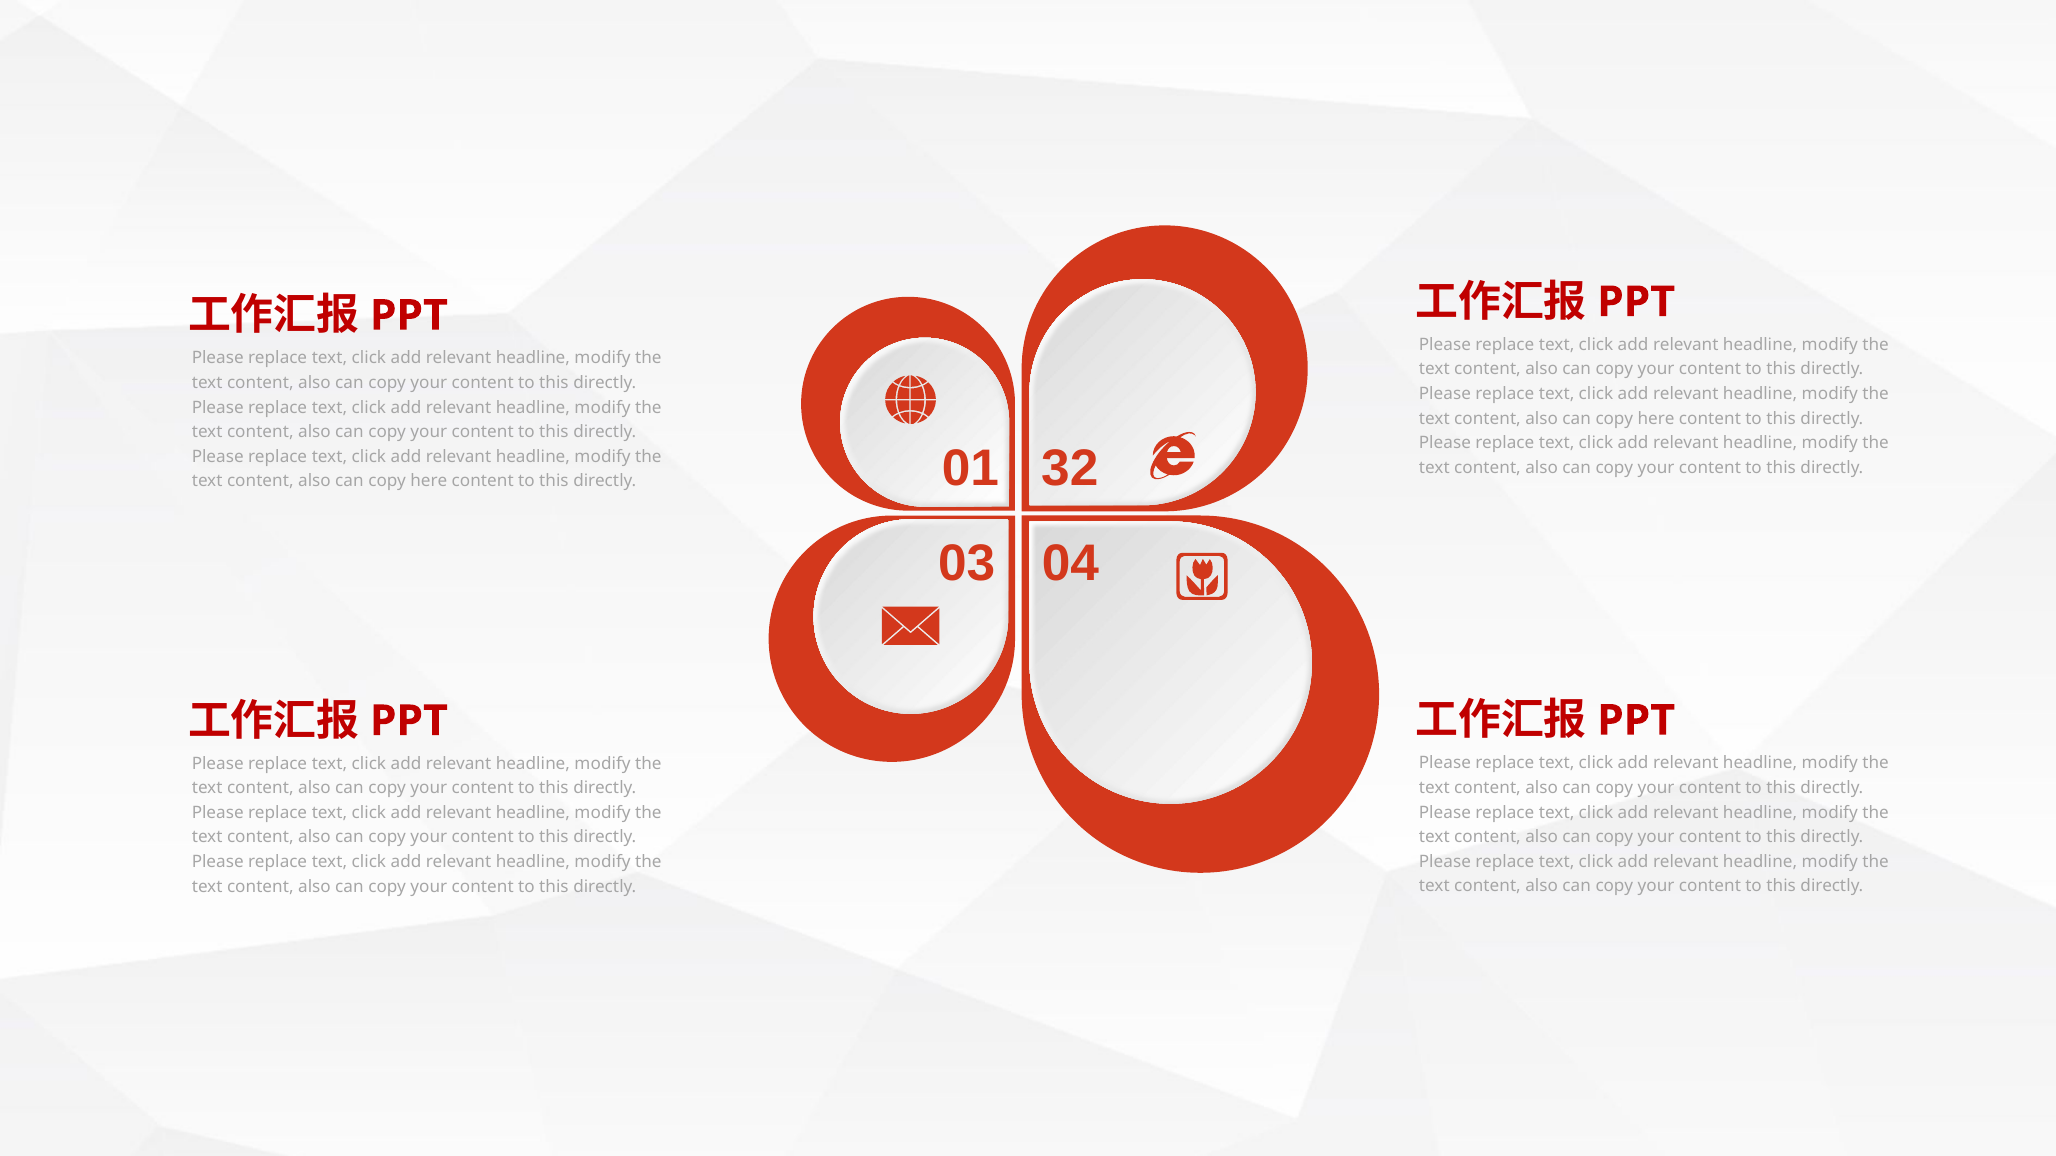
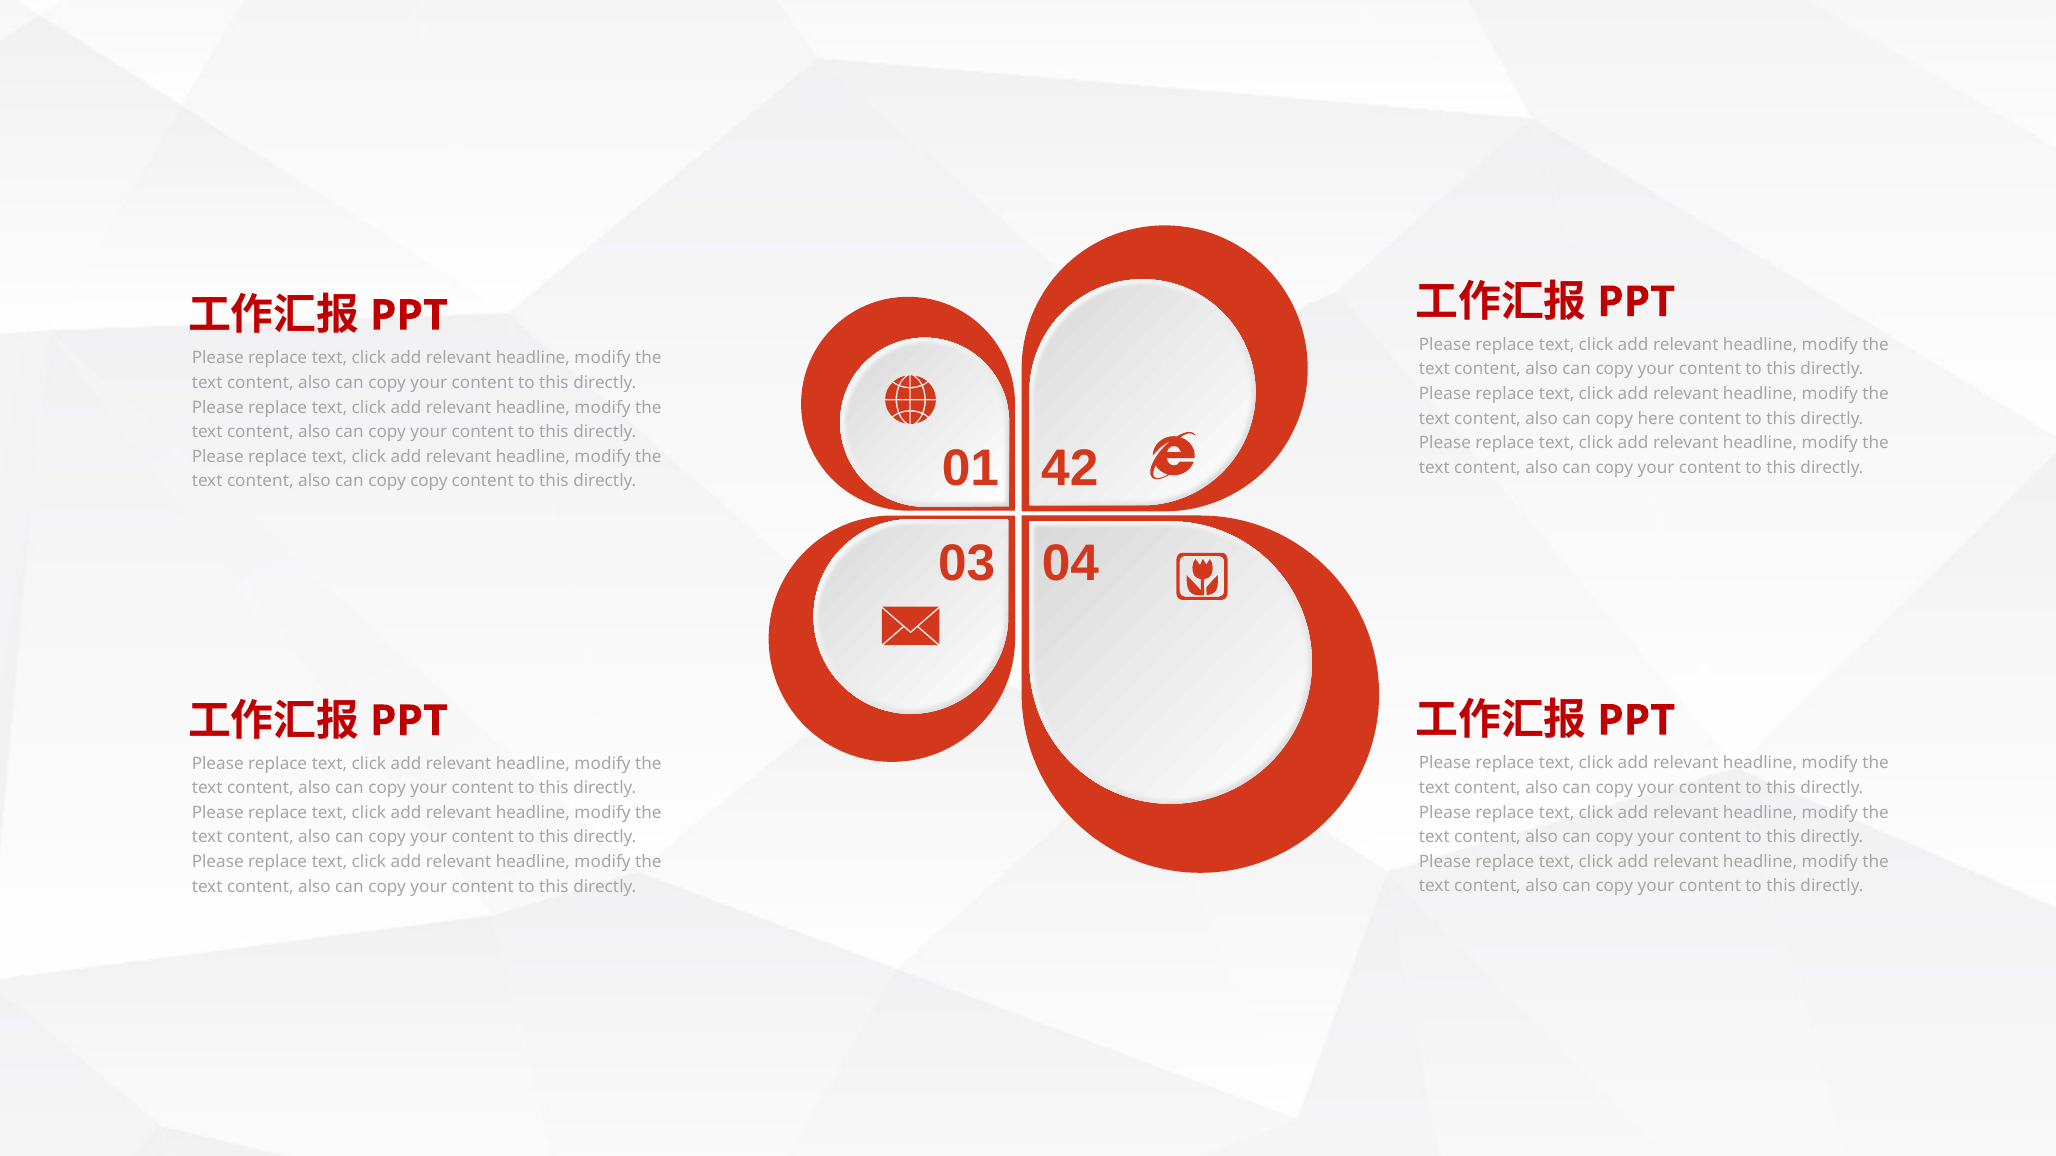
32: 32 -> 42 (1070, 468)
here: here -> copy (429, 481)
